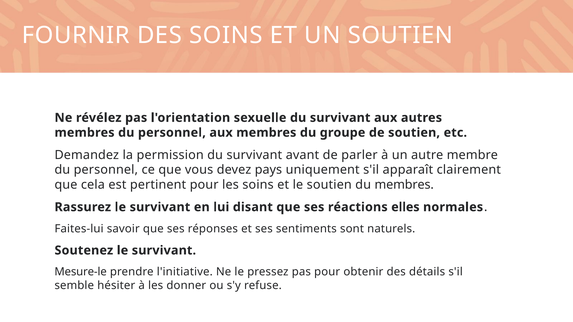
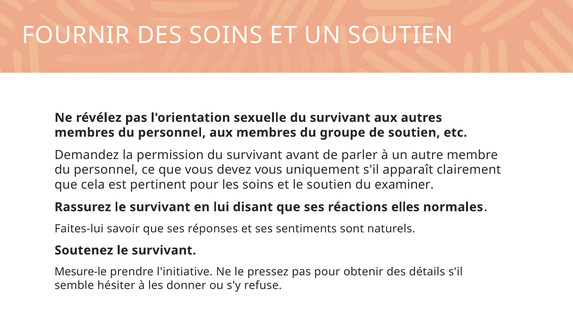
devez pays: pays -> vous (269, 170)
du membres: membres -> examiner (404, 185)
